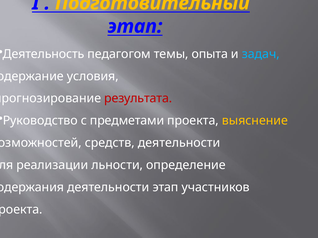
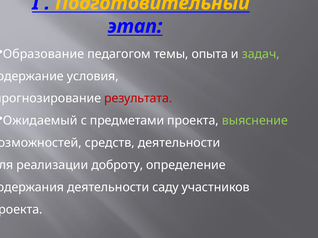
Деятельность: Деятельность -> Образование (43, 54)
задач colour: light blue -> light green (261, 54)
Руководство: Руководство -> Ожидаемый (40, 121)
выяснение colour: yellow -> light green (255, 121)
льности: льности -> доброту (117, 165)
деятельности этап: этап -> саду (166, 188)
